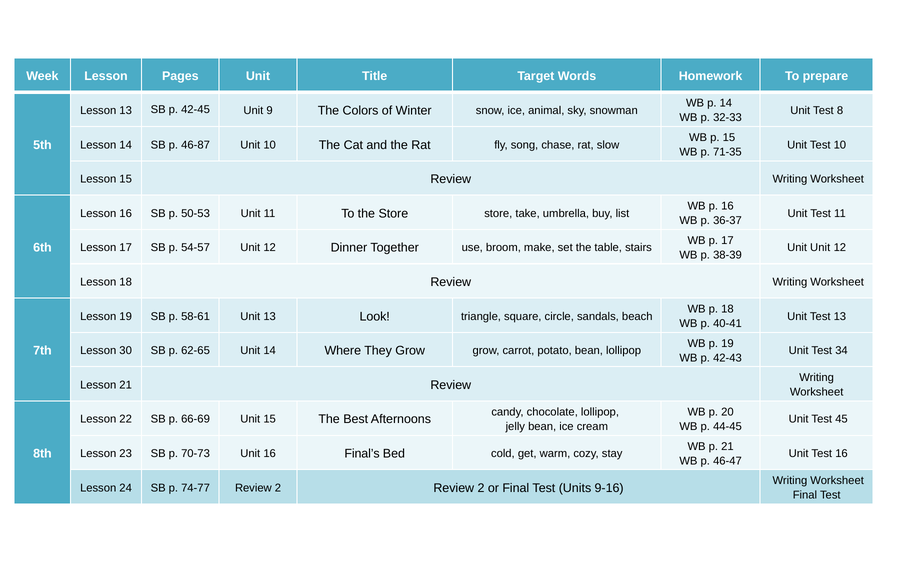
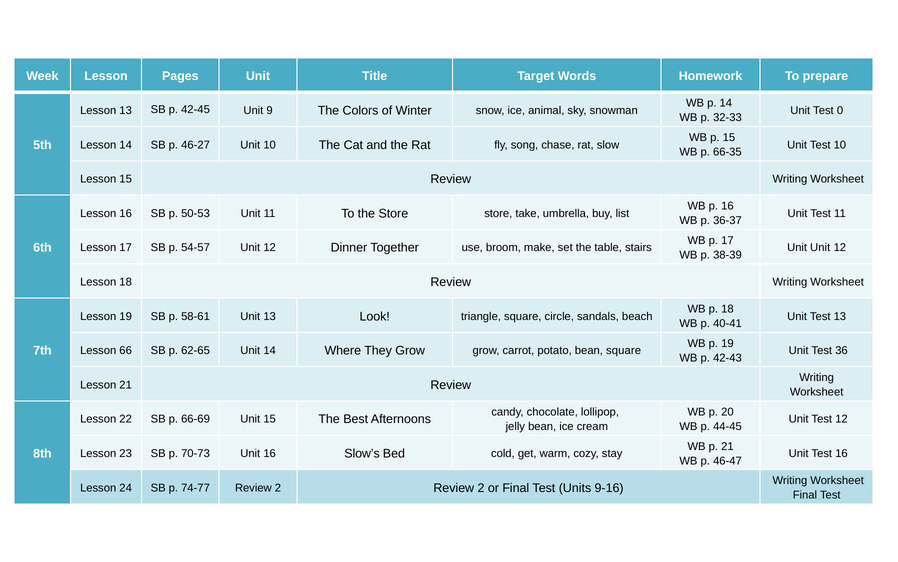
8: 8 -> 0 (840, 110)
46-87: 46-87 -> 46-27 (196, 145)
71-35: 71-35 -> 66-35 (727, 152)
30: 30 -> 66 (126, 350)
bean lollipop: lollipop -> square (624, 350)
34: 34 -> 36 (841, 350)
Test 45: 45 -> 12 (841, 419)
Final’s: Final’s -> Slow’s (362, 453)
